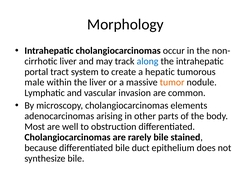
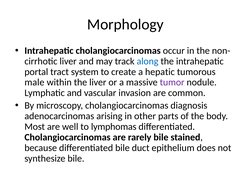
tumor colour: orange -> purple (172, 82)
elements: elements -> diagnosis (189, 105)
obstruction: obstruction -> lymphomas (114, 126)
